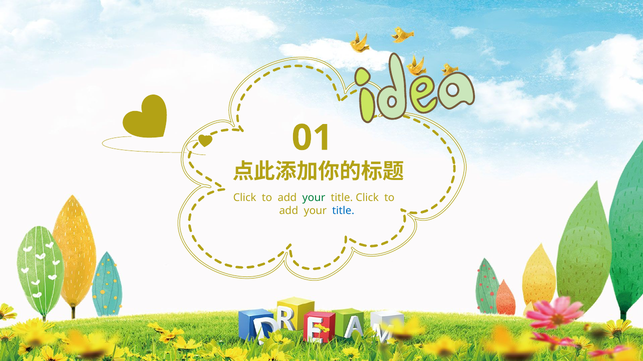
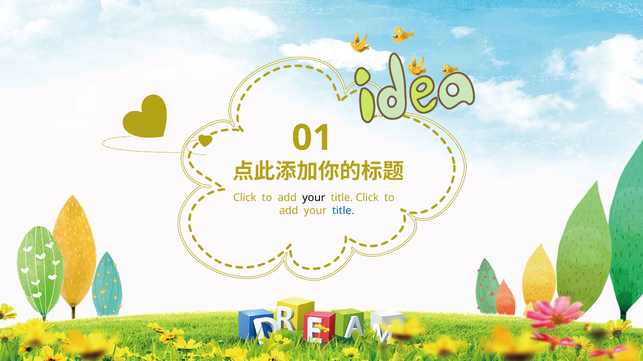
your colour: green -> black (314, 198)
